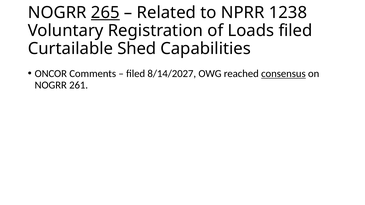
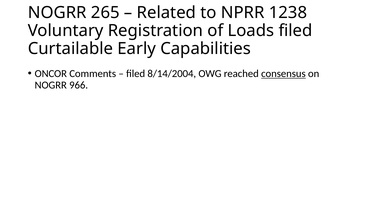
265 underline: present -> none (105, 13)
Shed: Shed -> Early (137, 49)
8/14/2027: 8/14/2027 -> 8/14/2004 (172, 74)
261: 261 -> 966 (79, 85)
